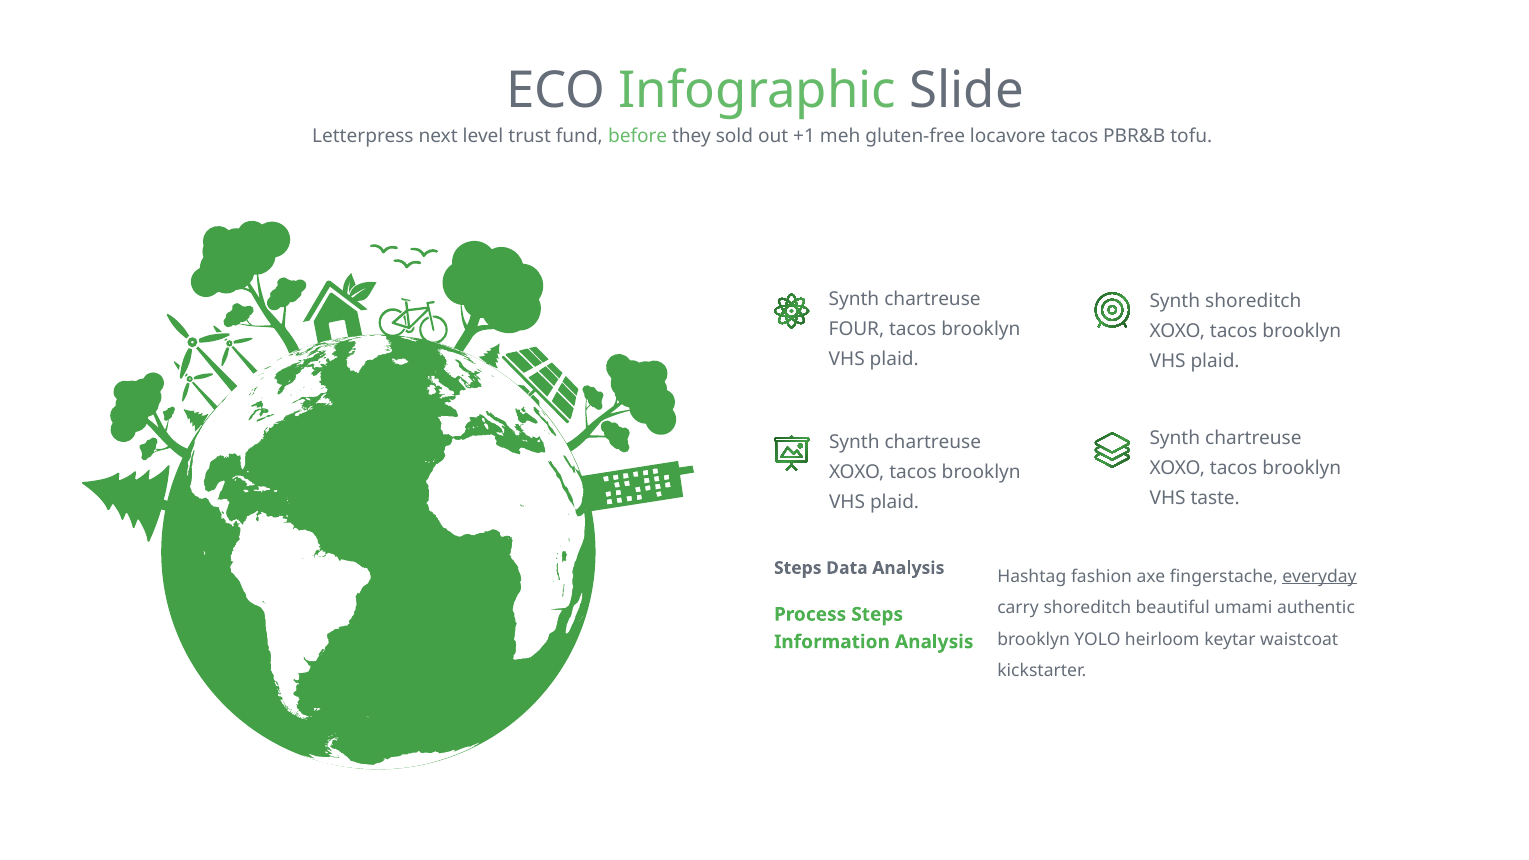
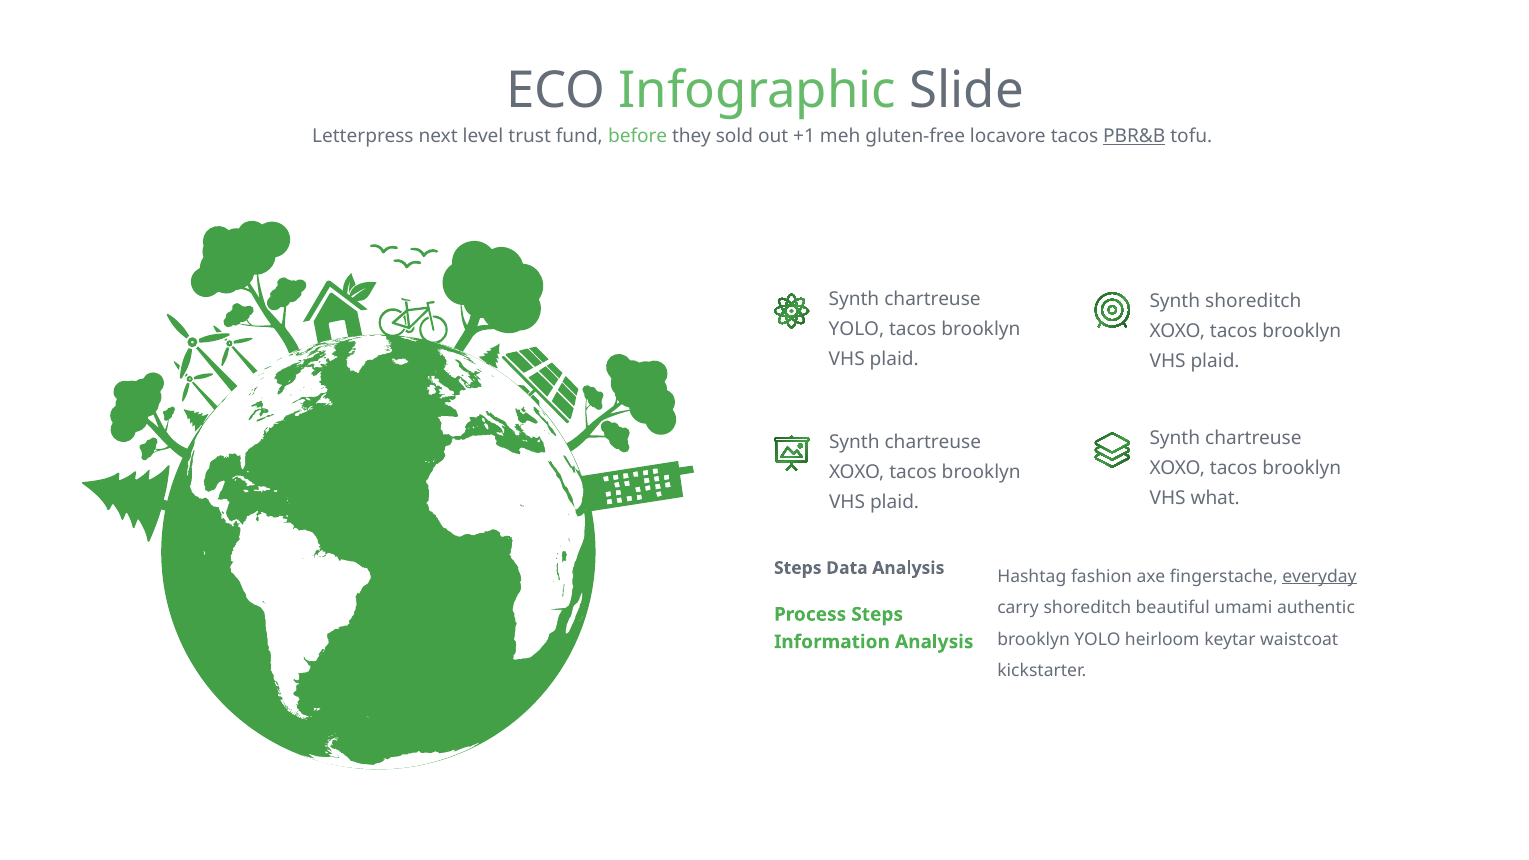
PBR&B underline: none -> present (1134, 136)
FOUR: FOUR -> YOLO (856, 329)
taste: taste -> what (1215, 498)
